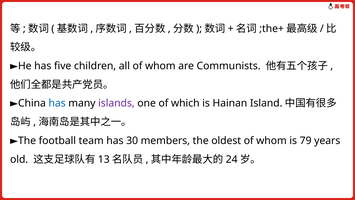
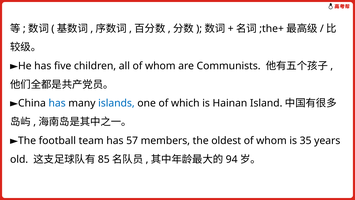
islands colour: purple -> blue (116, 103)
30: 30 -> 57 (132, 140)
79: 79 -> 35 (306, 140)
13: 13 -> 85 (104, 159)
24: 24 -> 94 (232, 159)
